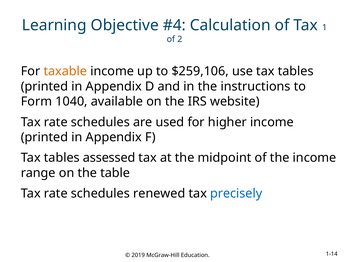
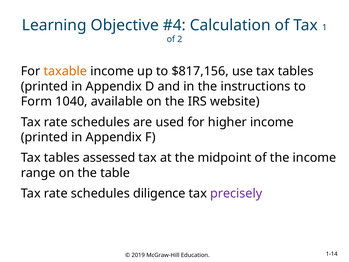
$259,106: $259,106 -> $817,156 (200, 71)
renewed: renewed -> diligence (159, 193)
precisely colour: blue -> purple (236, 193)
